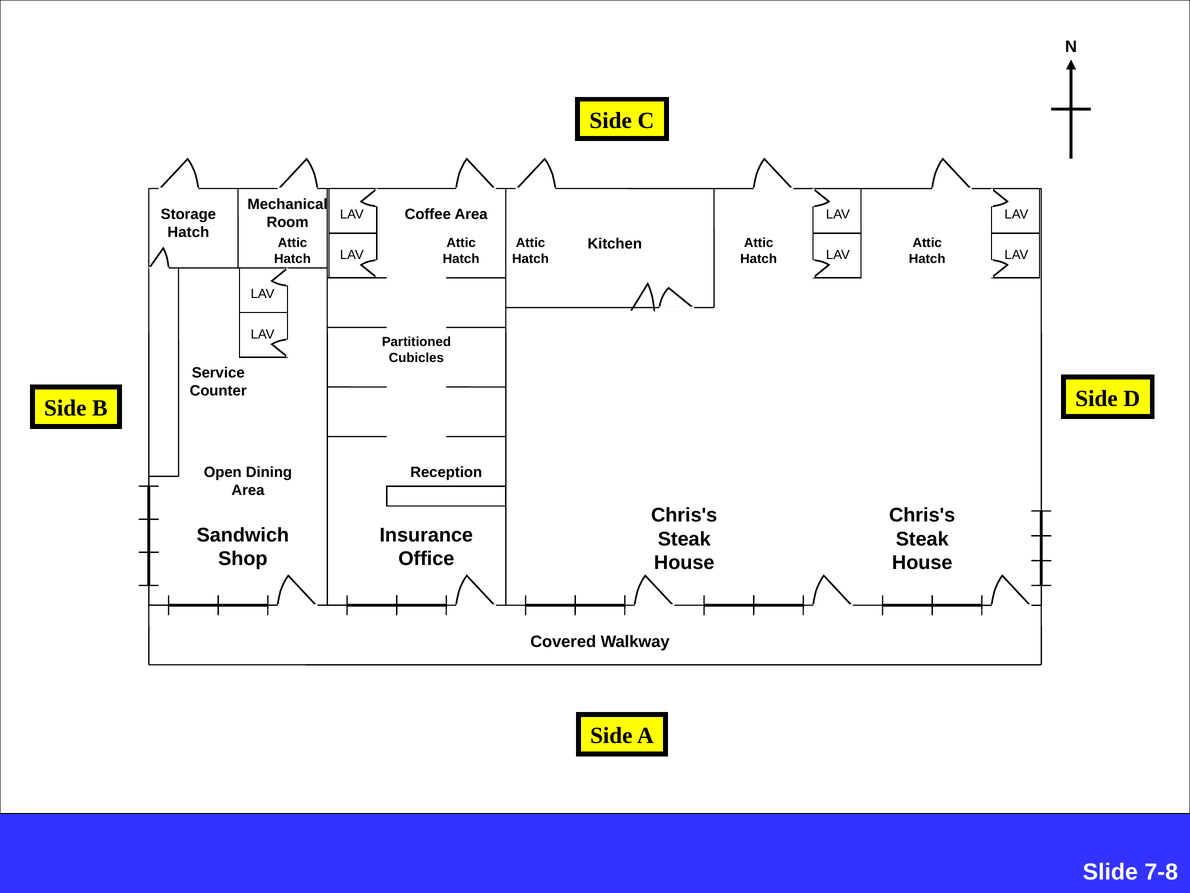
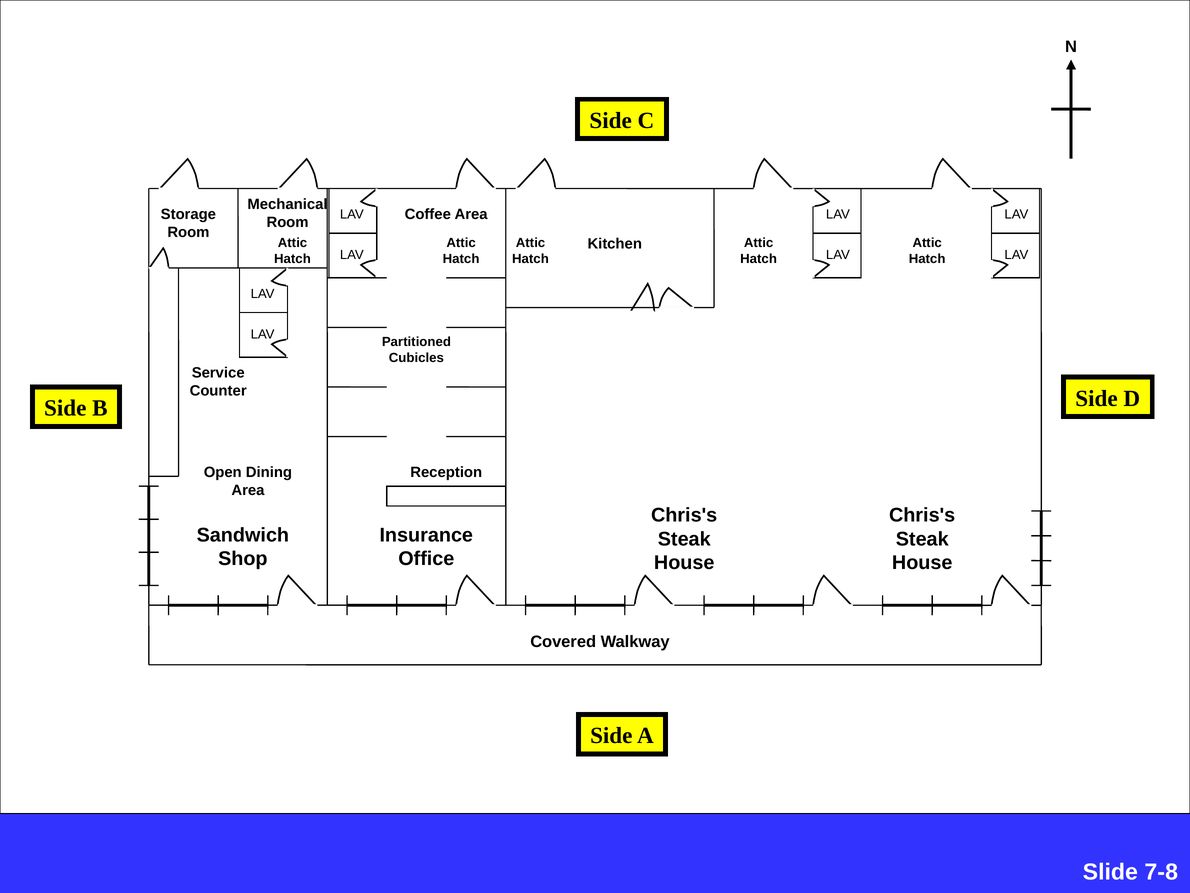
Hatch: Hatch -> Room (188, 232)
